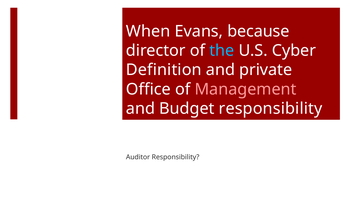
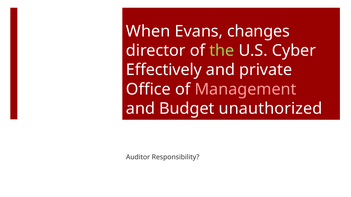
because: because -> changes (258, 31)
the colour: light blue -> light green (222, 51)
Definition: Definition -> Effectively (164, 70)
Budget responsibility: responsibility -> unauthorized (271, 109)
